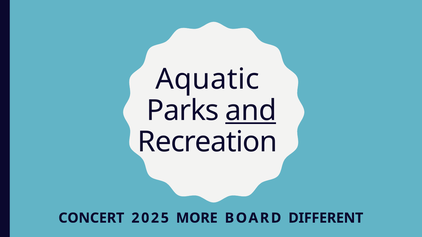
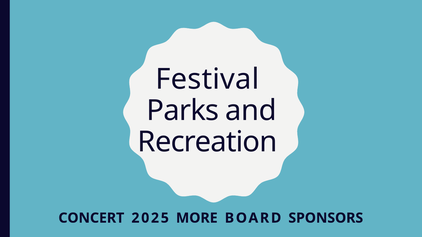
Aquatic: Aquatic -> Festival (207, 80)
and underline: present -> none (251, 111)
DIFFERENT: DIFFERENT -> SPONSORS (326, 218)
